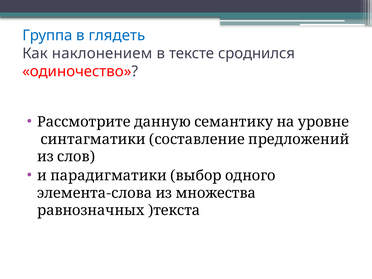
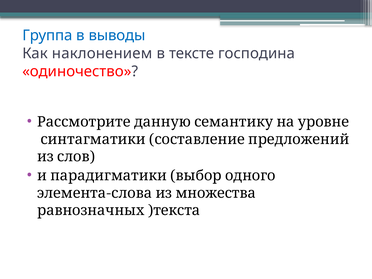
глядеть: глядеть -> выводы (117, 35)
сроднился: сроднился -> господина (257, 53)
